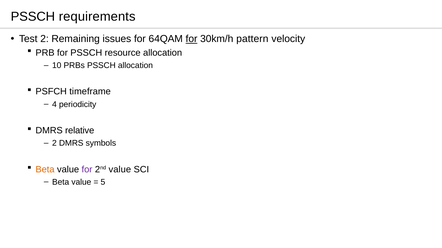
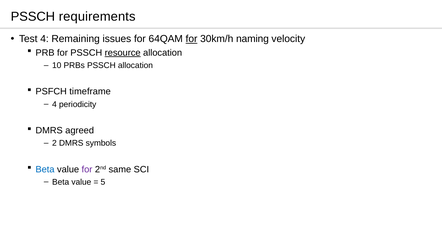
Test 2: 2 -> 4 (45, 39)
pattern: pattern -> naming (252, 39)
resource underline: none -> present (123, 53)
relative: relative -> agreed (80, 131)
Beta colour: orange -> blue (45, 170)
2nd value: value -> same (120, 170)
